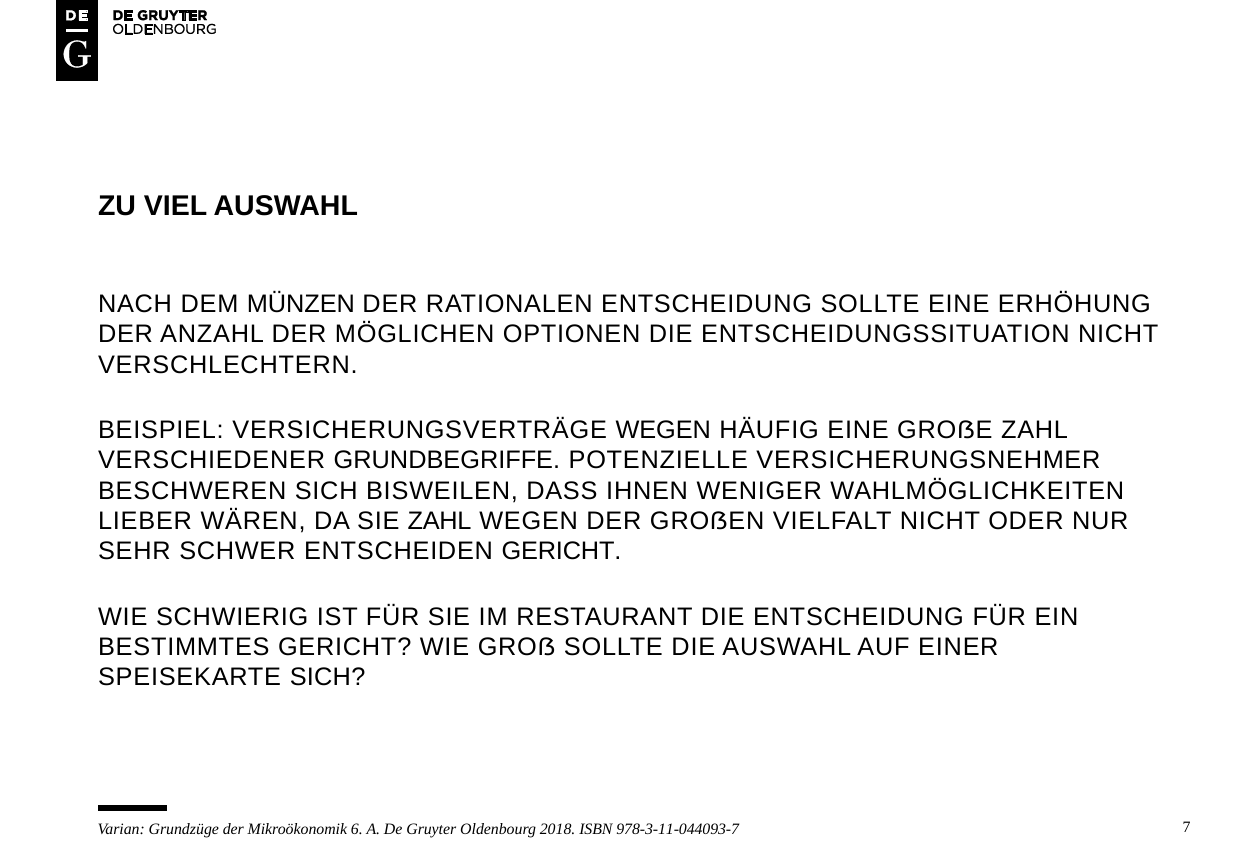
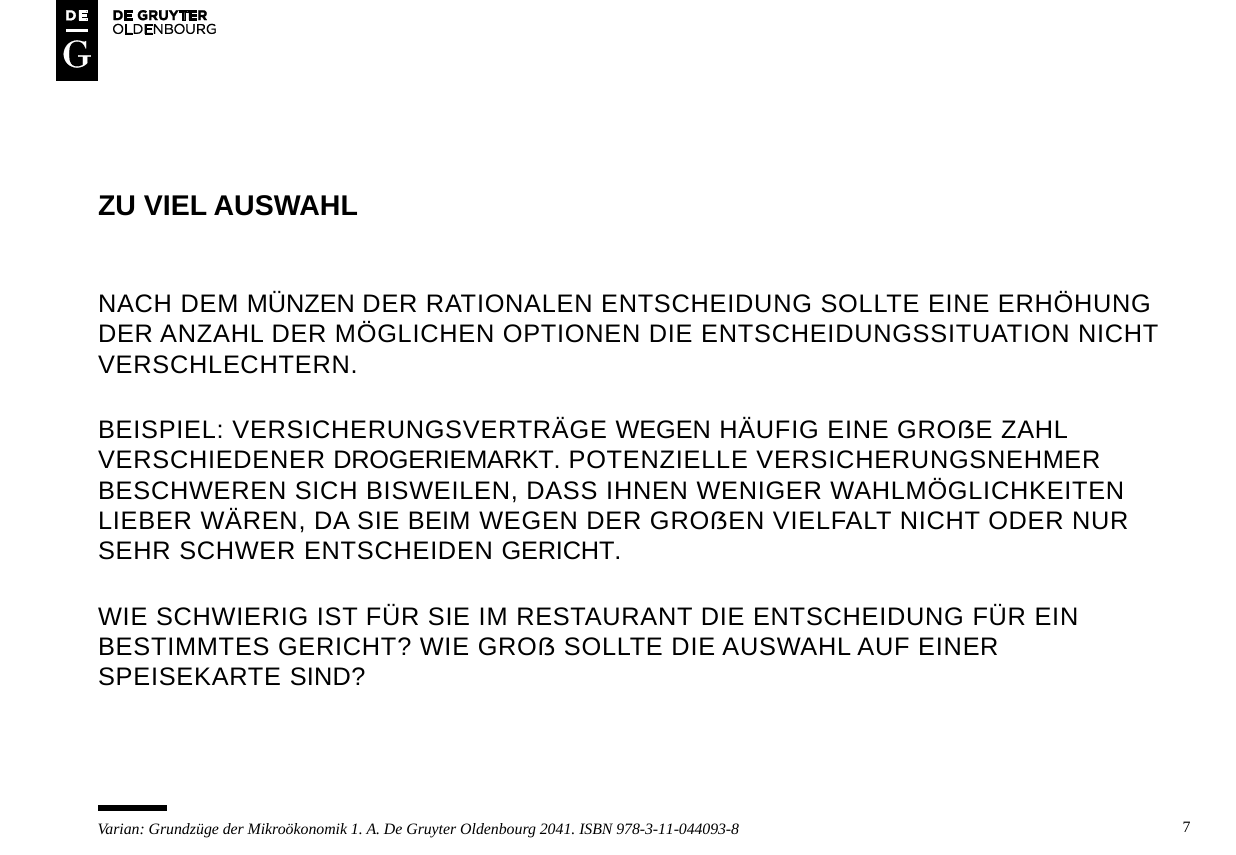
GRUNDBEGRIFFE: GRUNDBEGRIFFE -> DROGERIEMARKT (447, 461)
SIE ZAHL: ZAHL -> BEIM (439, 522)
SPEISEKARTE SICH: SICH -> SIND (328, 678)
6: 6 -> 1 (357, 830)
2018: 2018 -> 2041 (558, 830)
978-3-11-044093-7: 978-3-11-044093-7 -> 978-3-11-044093-8 (678, 830)
